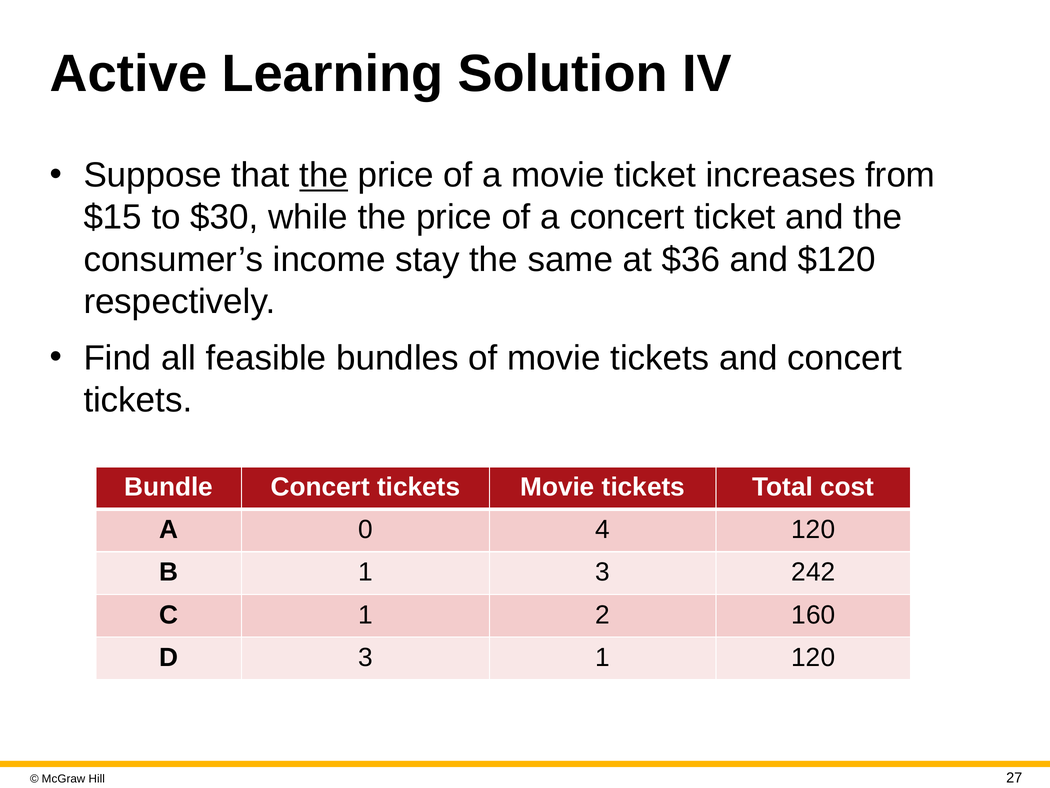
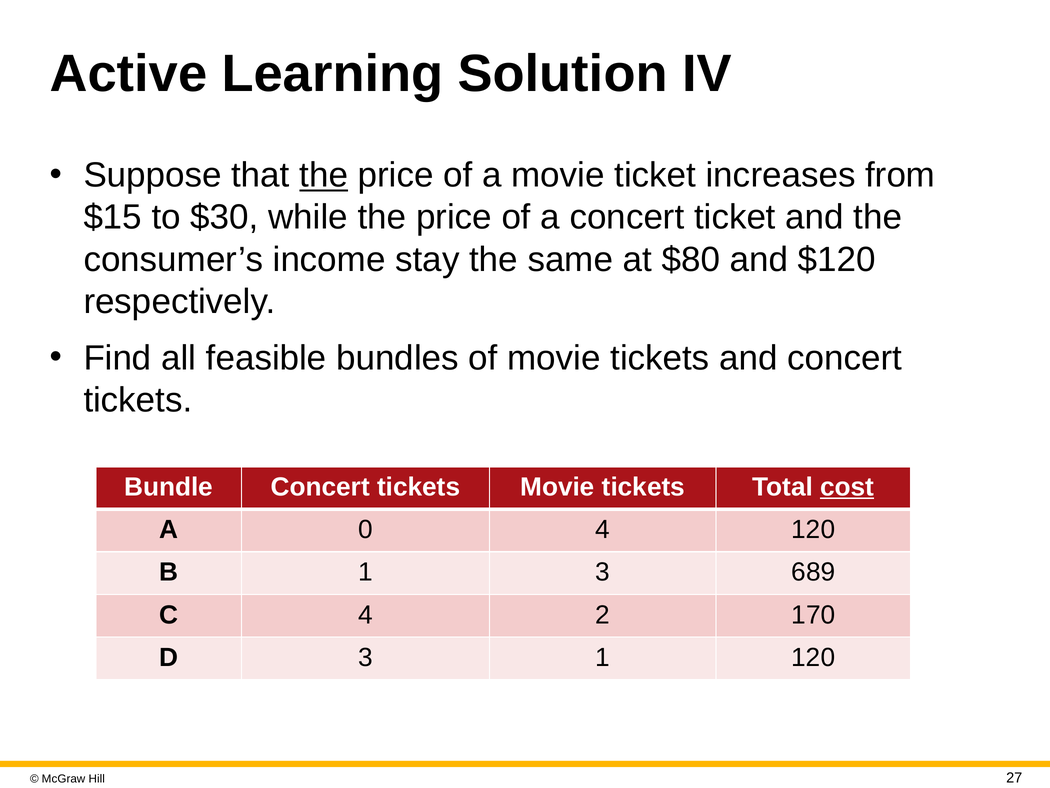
$36: $36 -> $80 (691, 259)
cost underline: none -> present (847, 487)
242: 242 -> 689 (813, 572)
C 1: 1 -> 4 (366, 614)
160: 160 -> 170 (813, 614)
